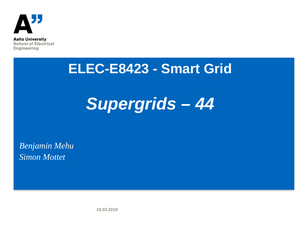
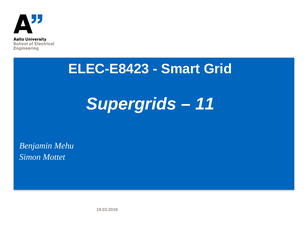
44: 44 -> 11 (205, 104)
